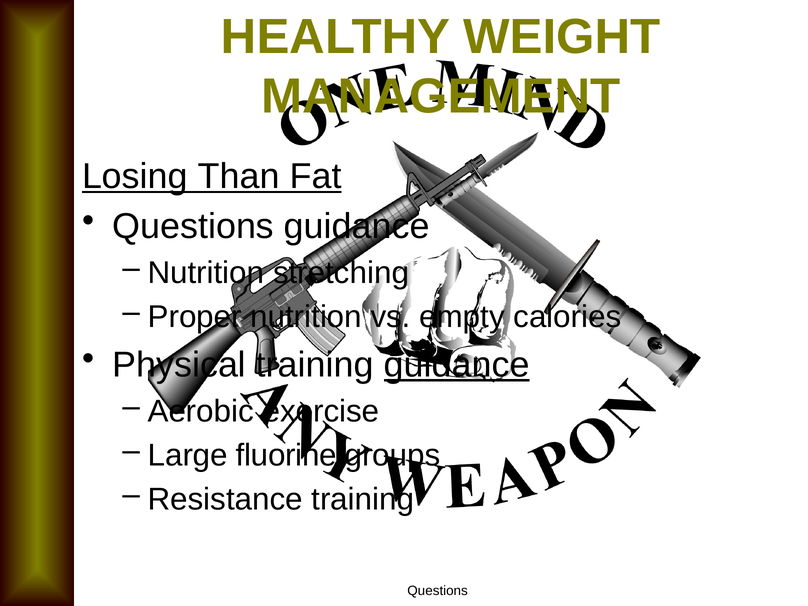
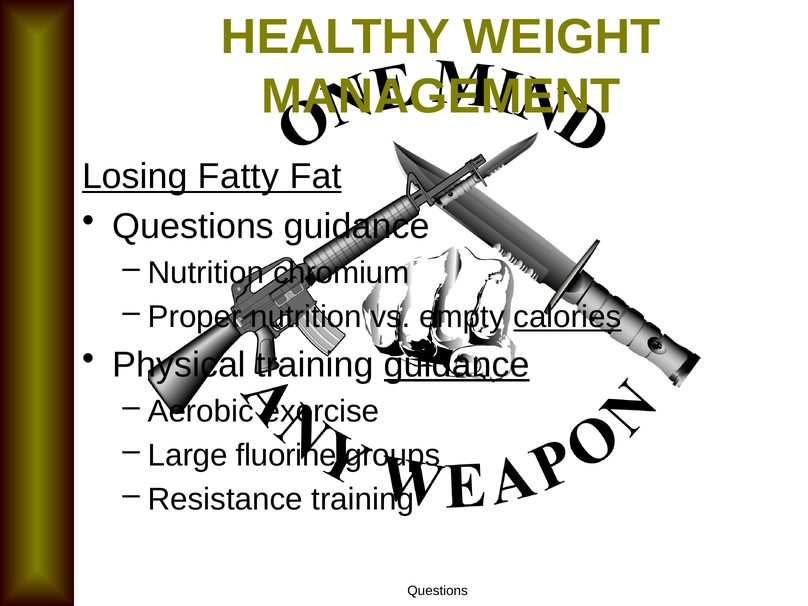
Than: Than -> Fatty (239, 176)
stretching: stretching -> chromium (341, 273)
calories underline: none -> present (567, 317)
